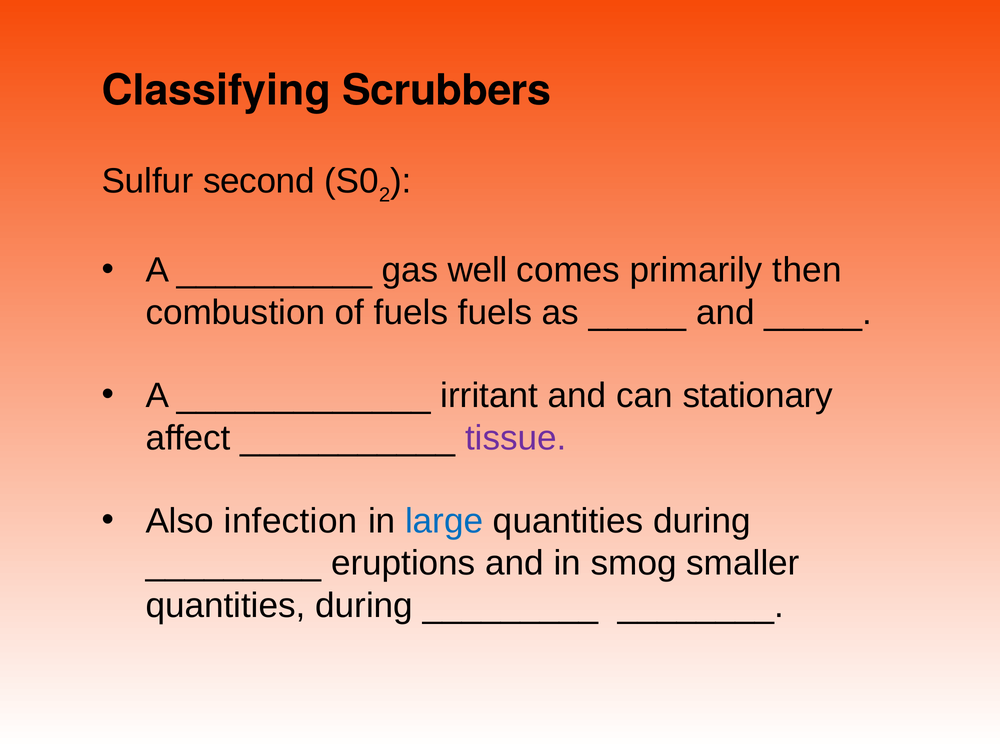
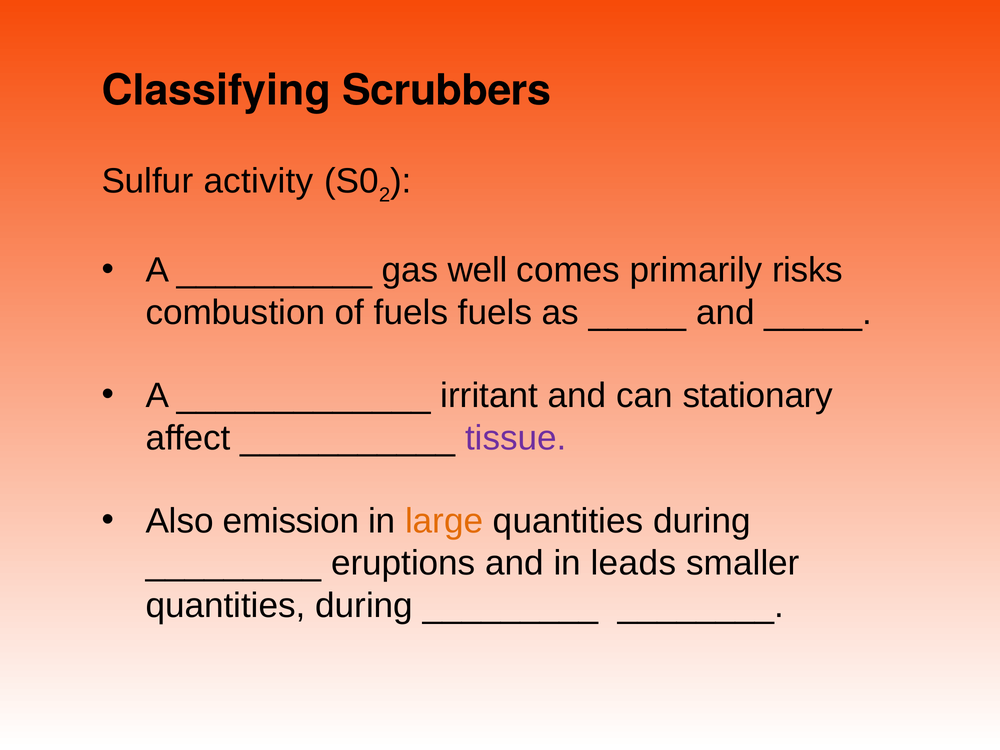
second: second -> activity (258, 181)
then: then -> risks (808, 270)
infection: infection -> emission (291, 521)
large colour: blue -> orange (444, 521)
smog: smog -> leads (634, 563)
